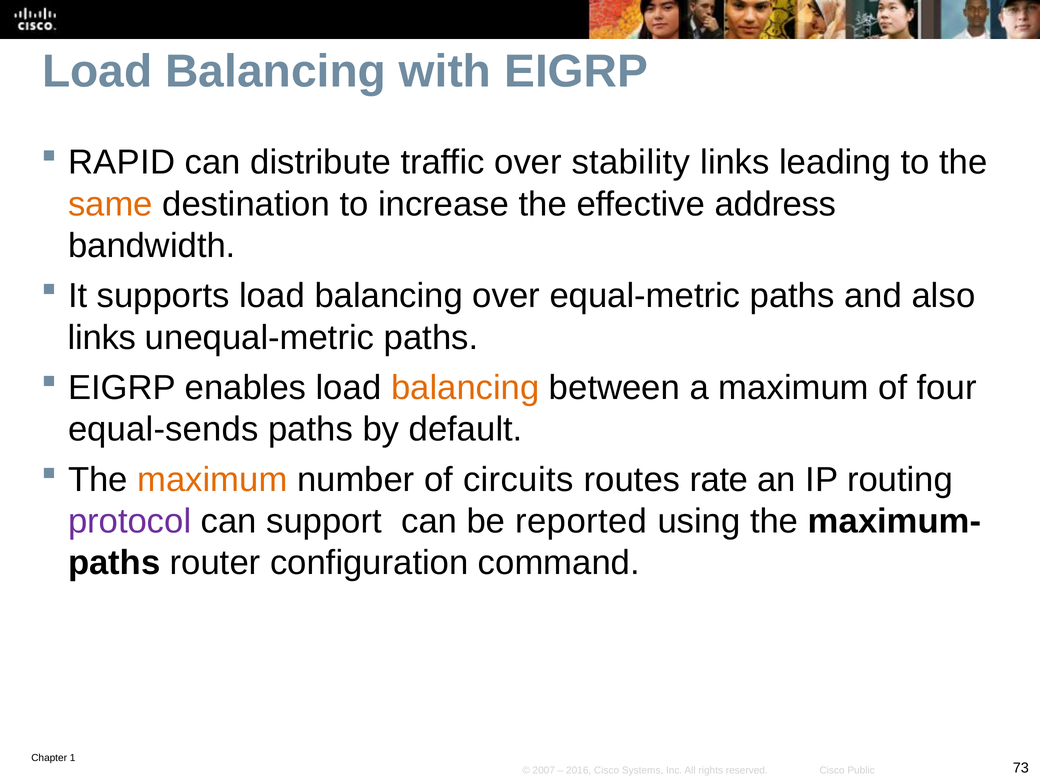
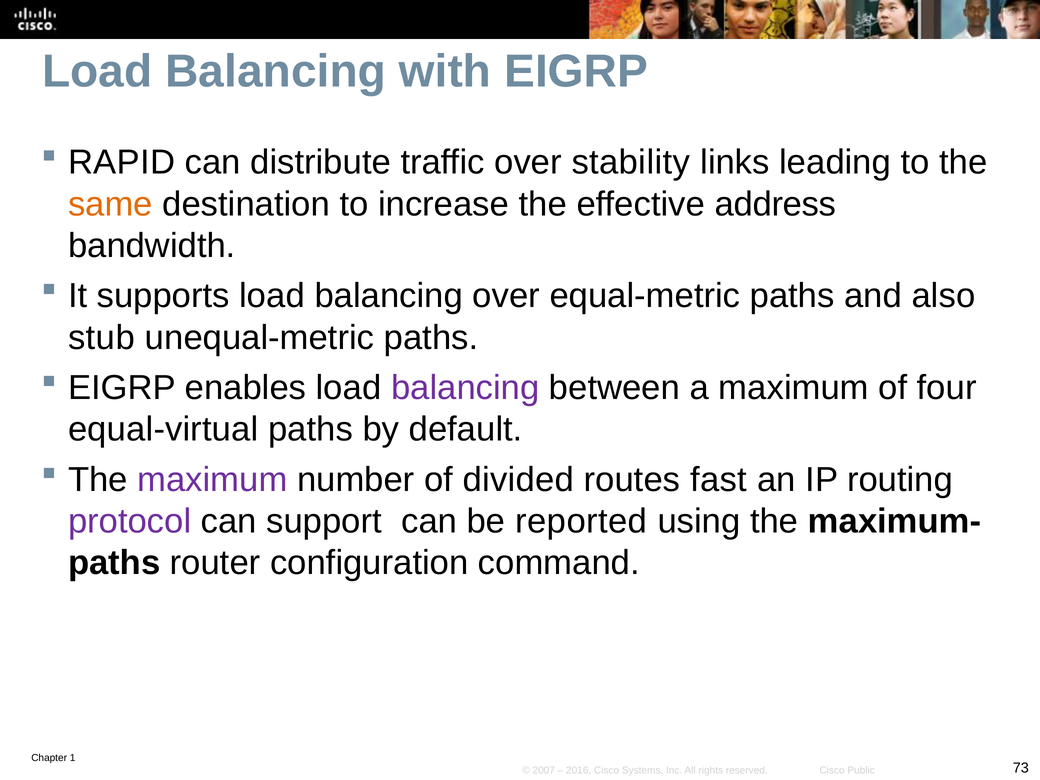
links: links -> stub (102, 338)
balancing colour: orange -> purple (465, 388)
equal-sends: equal-sends -> equal-virtual (163, 429)
maximum colour: orange -> purple (212, 480)
circuits: circuits -> divided (518, 480)
rate: rate -> fast (719, 480)
